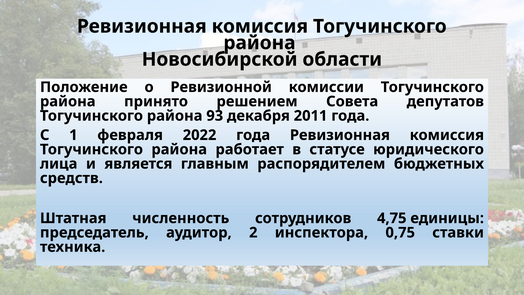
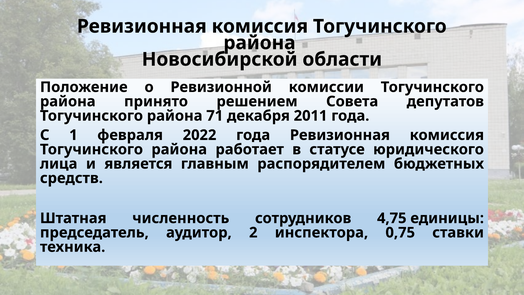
93: 93 -> 71 (215, 116)
